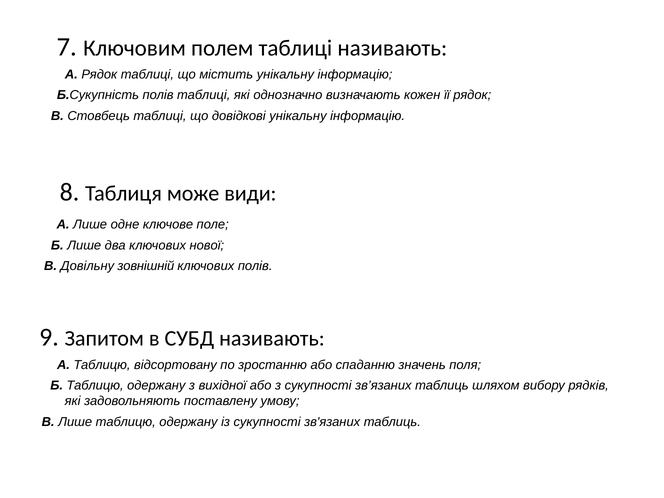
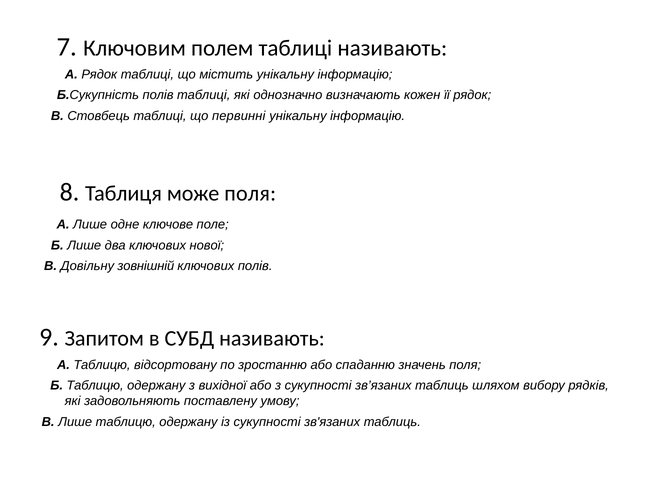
довідкові: довідкові -> первинні (239, 116)
може види: види -> поля (250, 193)
